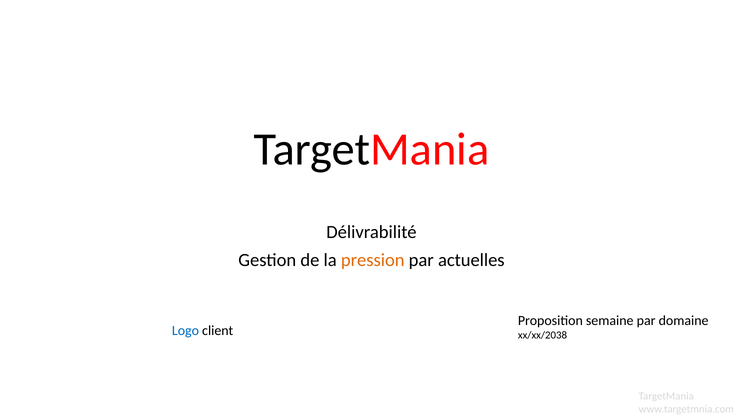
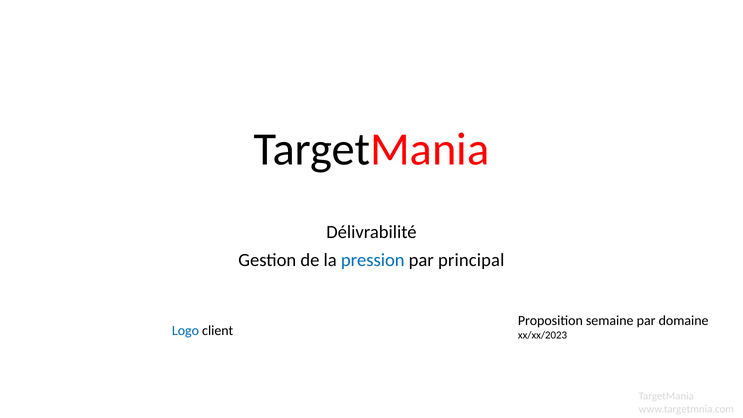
pression colour: orange -> blue (373, 260)
actuelles: actuelles -> principal (471, 260)
xx/xx/2038: xx/xx/2038 -> xx/xx/2023 (543, 335)
